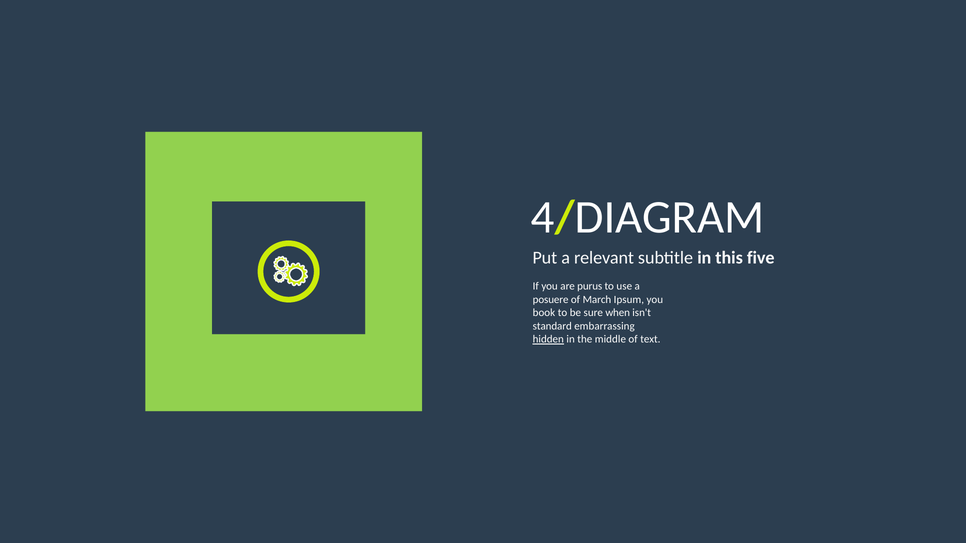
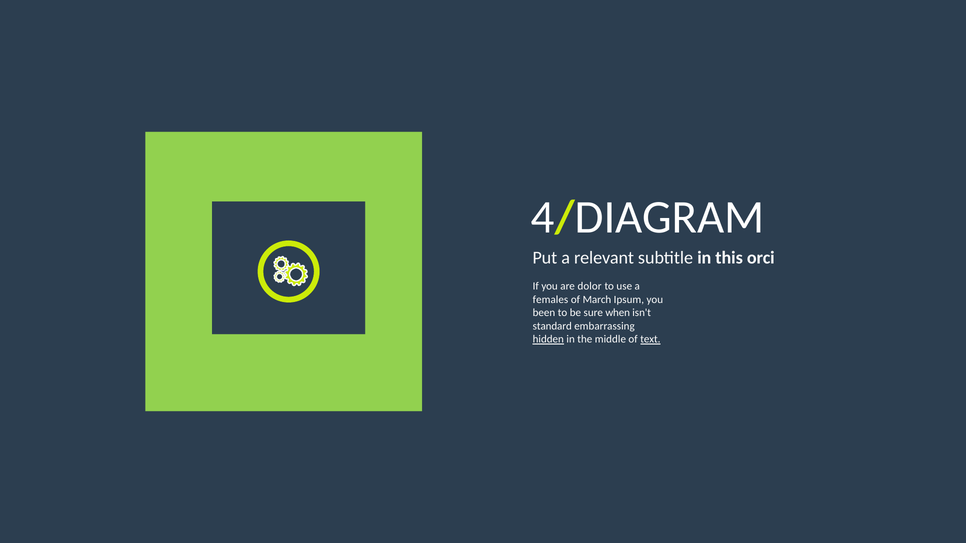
five: five -> orci (761, 258)
purus: purus -> dolor (590, 286)
posuere: posuere -> females (551, 300)
book: book -> been (544, 313)
text underline: none -> present (650, 339)
